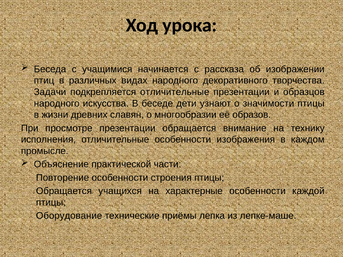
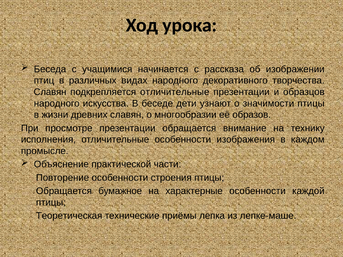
Задачи: Задачи -> Славян (50, 92)
учащихся: учащихся -> бумажное (120, 191)
Оборудование: Оборудование -> Теоретическая (69, 216)
